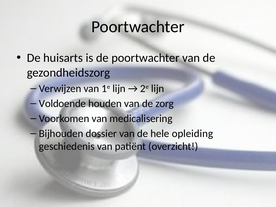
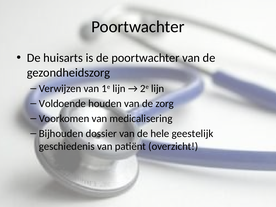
opleiding: opleiding -> geestelijk (192, 133)
